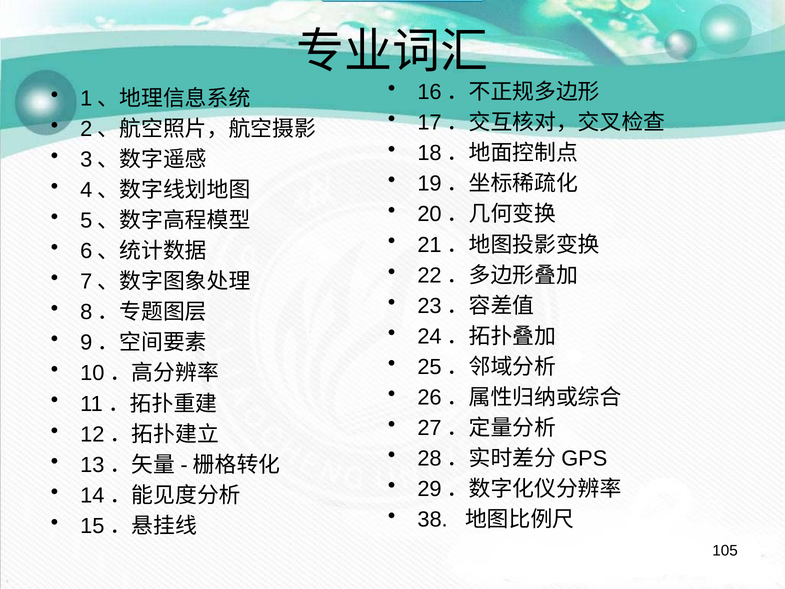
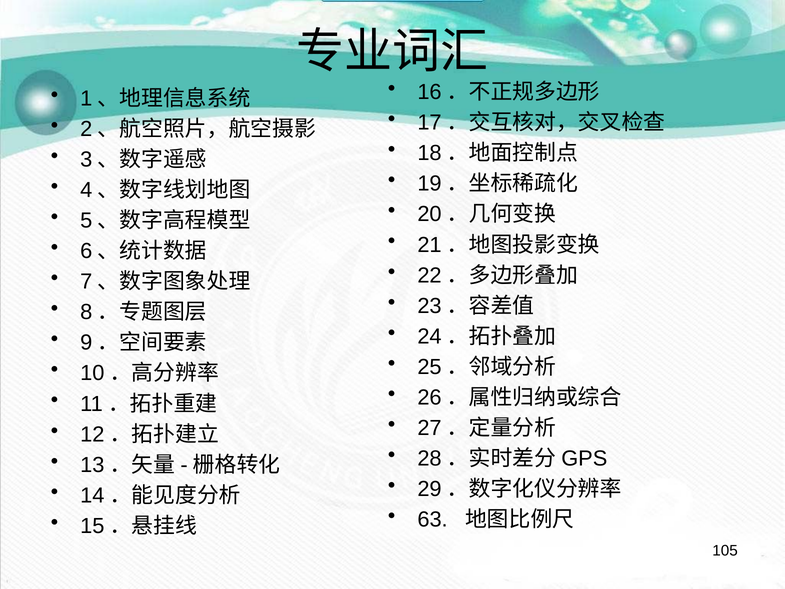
38: 38 -> 63 (433, 520)
